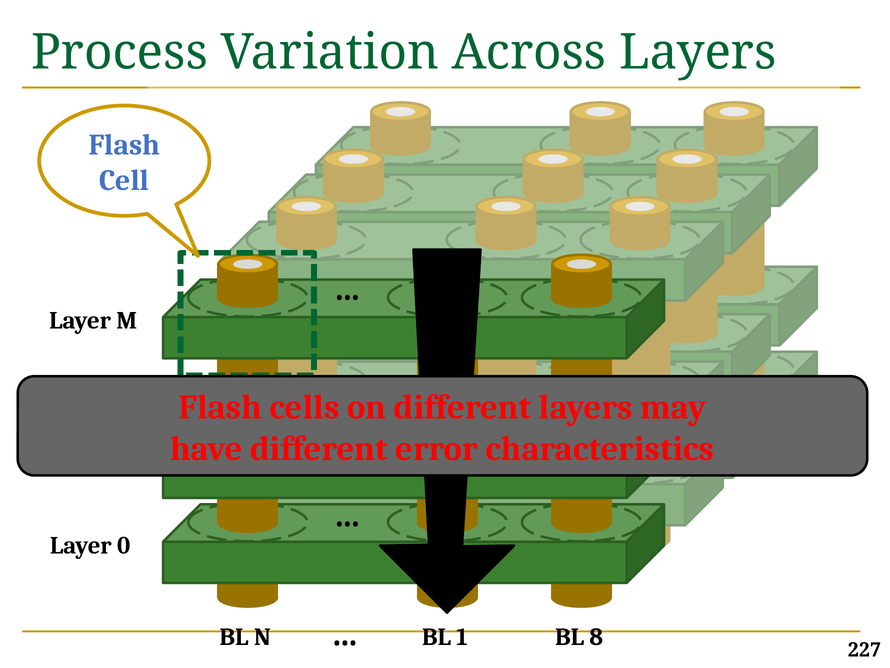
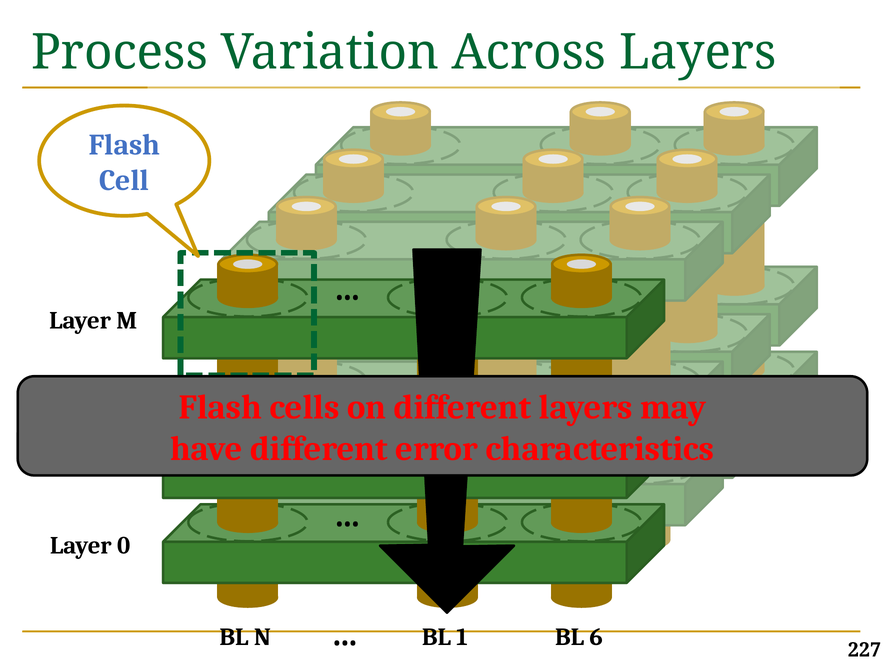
8: 8 -> 6 (596, 636)
